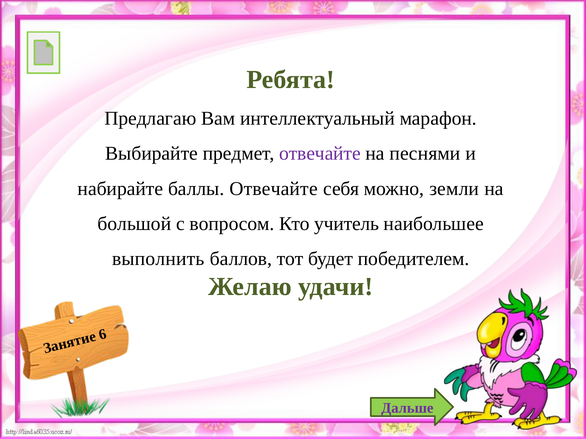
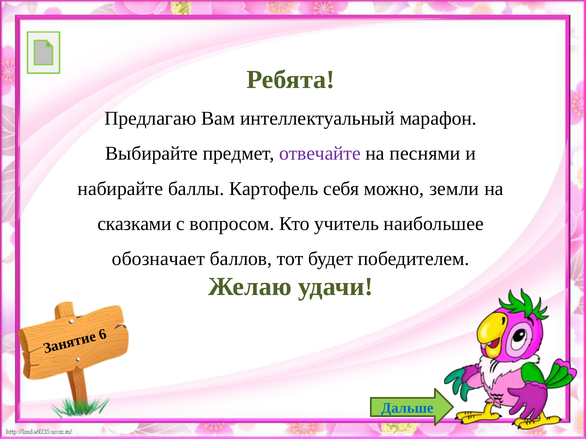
баллы Отвечайте: Отвечайте -> Картофель (274, 189)
большой: большой -> сказками (134, 224)
выполнить: выполнить -> обозначает (158, 259)
Дальше colour: purple -> blue (407, 408)
